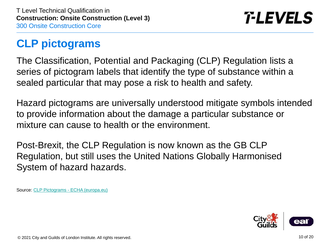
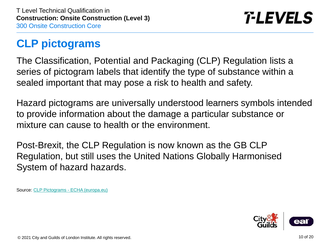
sealed particular: particular -> important (65, 83)
mitigate: mitigate -> learners (222, 103)
